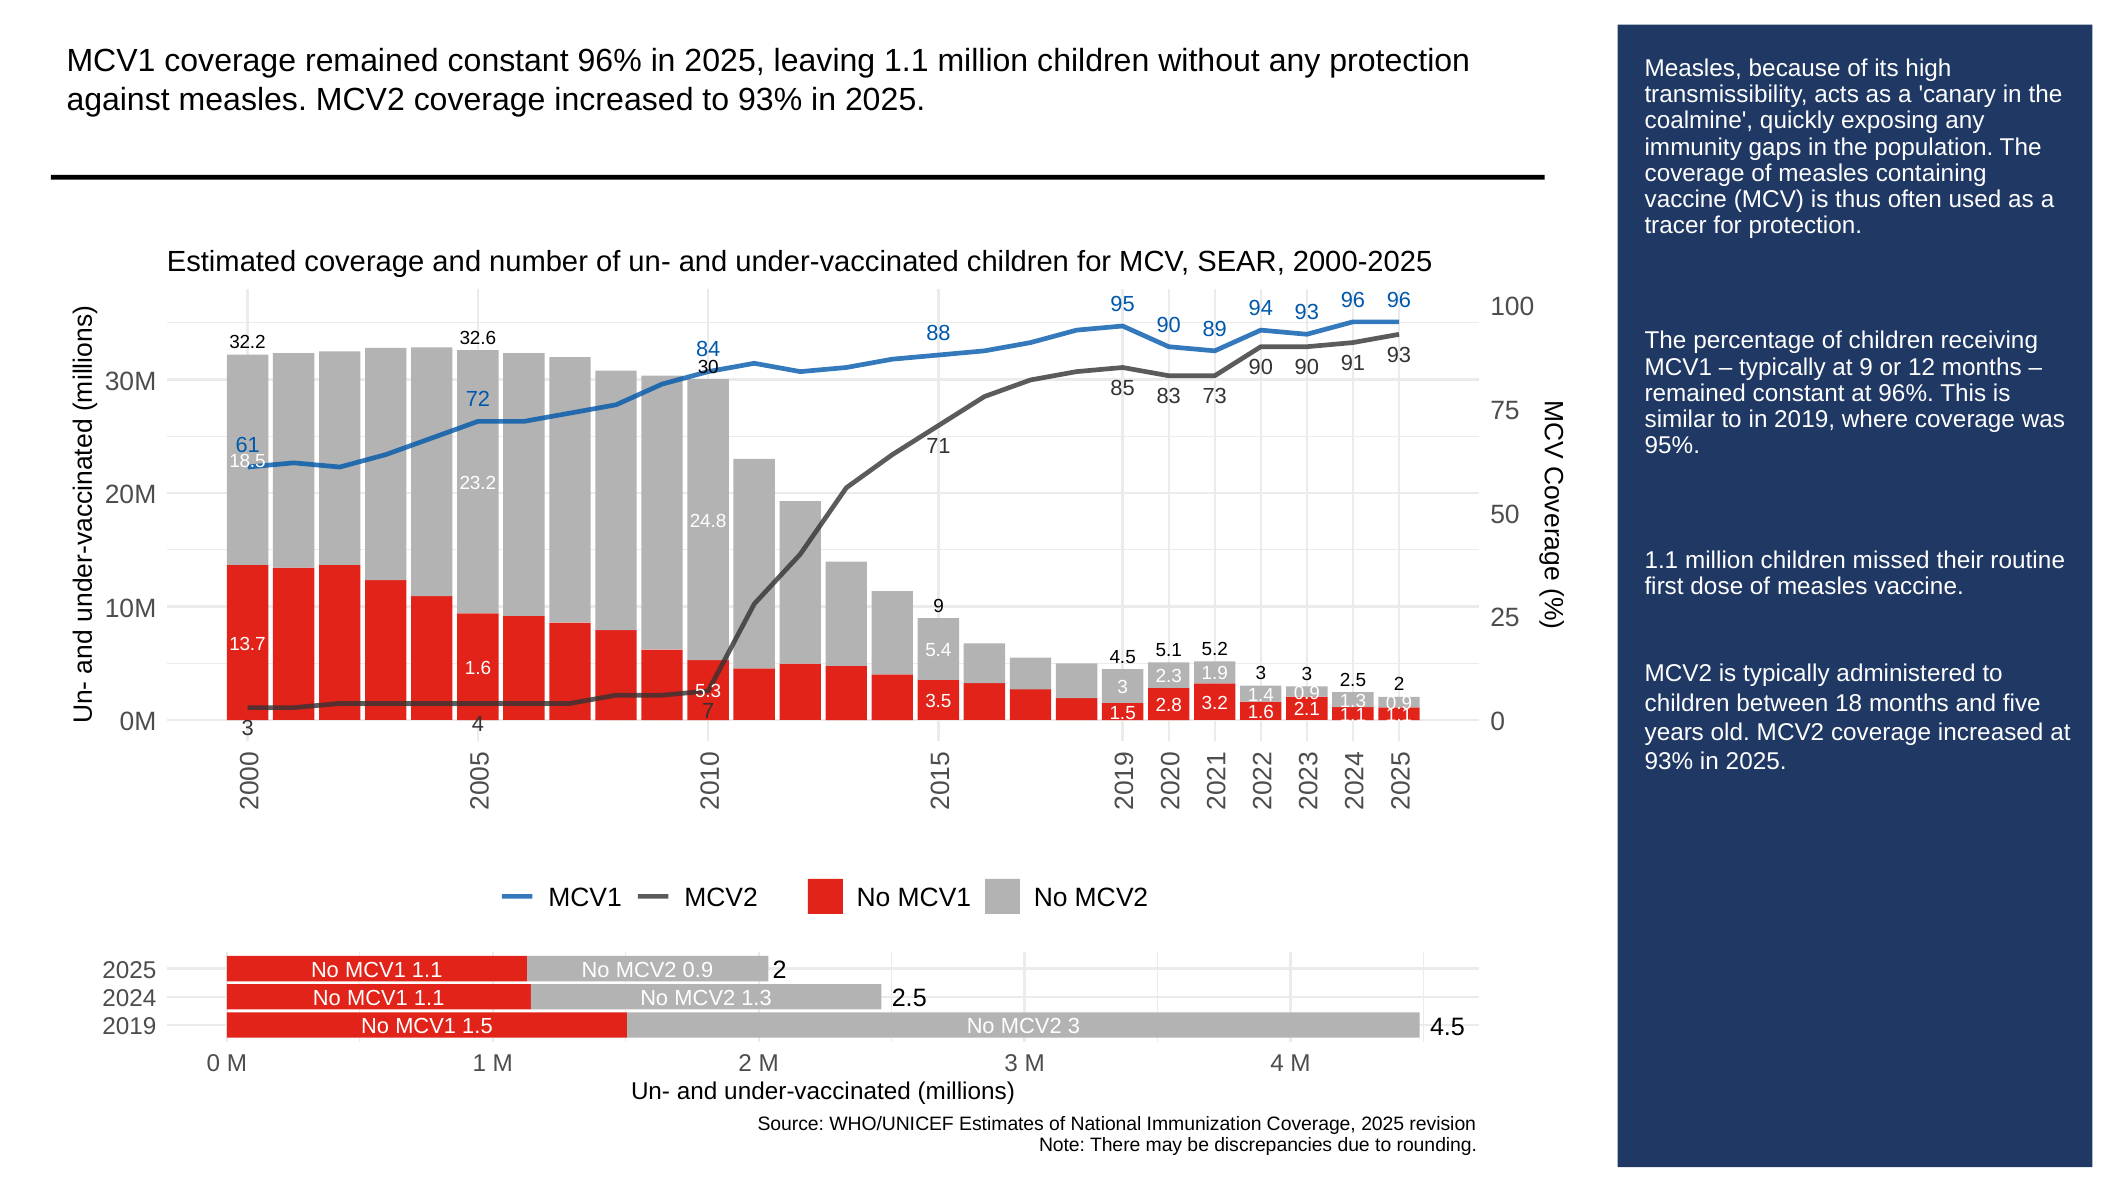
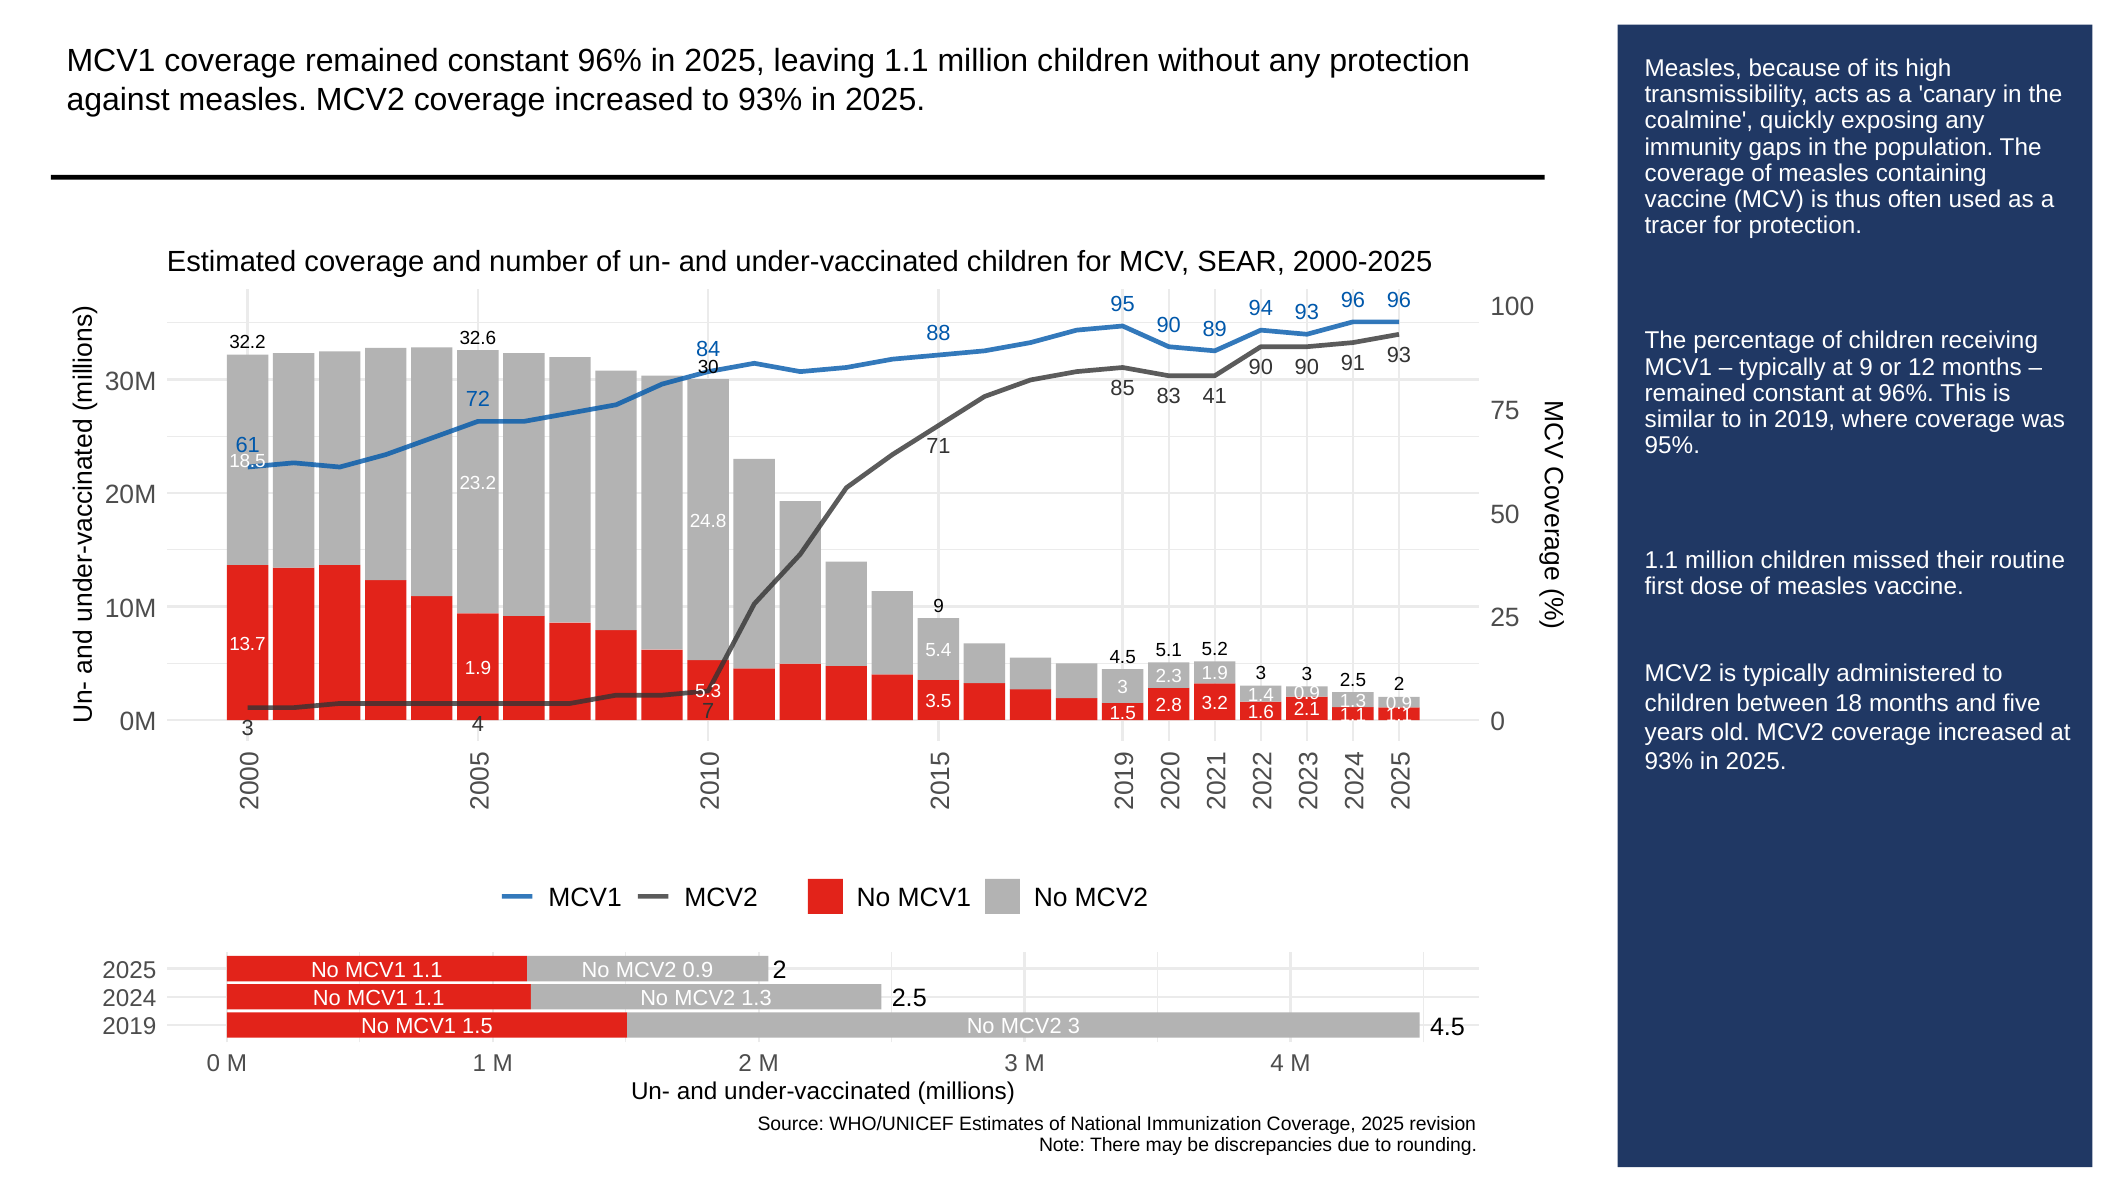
73: 73 -> 41 (1215, 396)
1.6: 1.6 -> 1.9 (478, 668)
